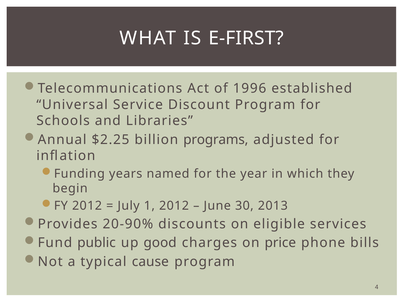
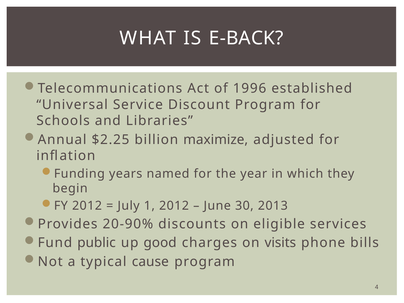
E-FIRST: E-FIRST -> E-BACK (246, 38)
programs: programs -> maximize (216, 140)
price: price -> visits (280, 243)
